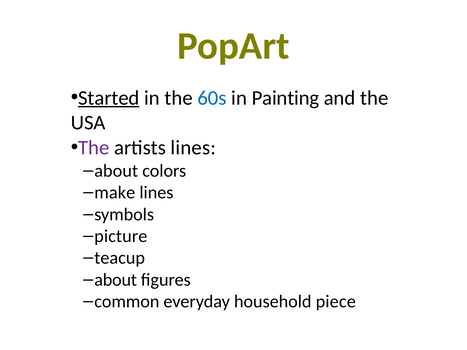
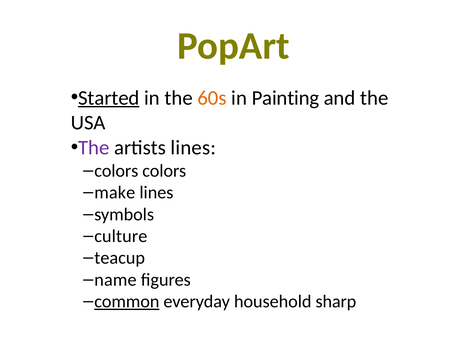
60s colour: blue -> orange (212, 98)
about: about -> colors (116, 171)
picture: picture -> culture (121, 236)
about: about -> name (115, 280)
common underline: none -> present (127, 302)
piece: piece -> sharp (336, 302)
